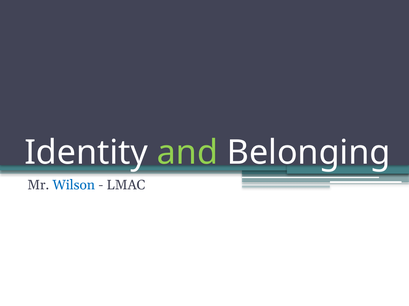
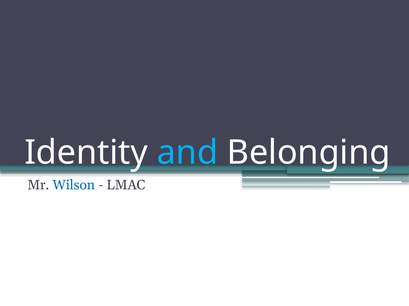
and colour: light green -> light blue (187, 153)
